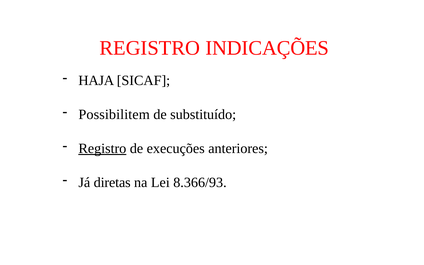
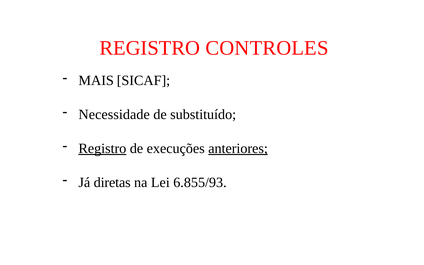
INDICAÇÕES: INDICAÇÕES -> CONTROLES (267, 48)
HAJA: HAJA -> MAIS (96, 81)
Possibilitem: Possibilitem -> Necessidade (114, 115)
anteriores underline: none -> present (238, 148)
8.366/93: 8.366/93 -> 6.855/93 (200, 182)
